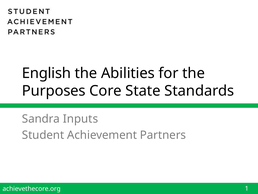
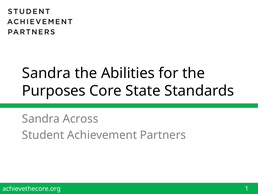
English: English -> Sandra (46, 73)
Inputs: Inputs -> Across (81, 119)
